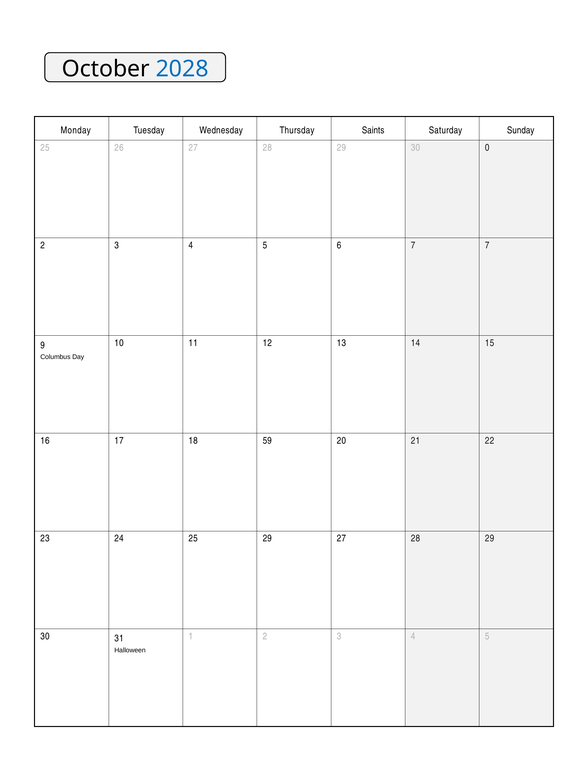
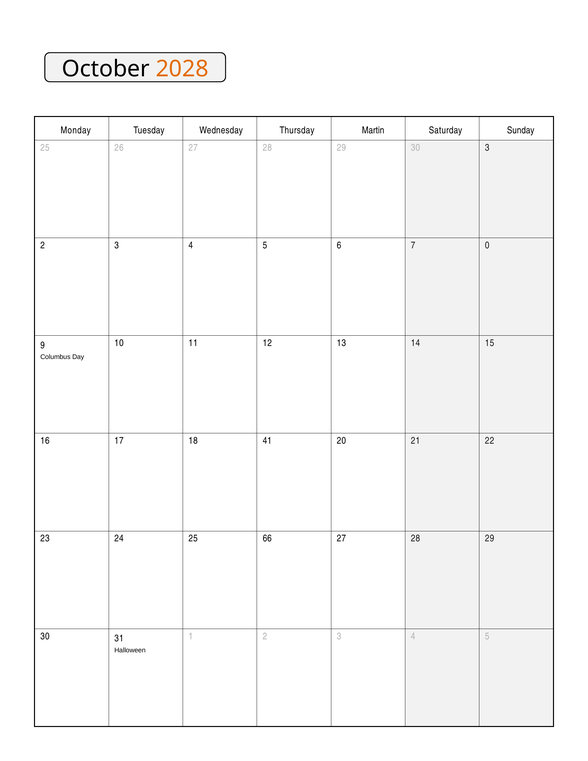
2028 colour: blue -> orange (182, 69)
Saints: Saints -> Martin (373, 130)
30 0: 0 -> 3 (487, 148)
7 7: 7 -> 0 (487, 245)
59: 59 -> 41 (267, 441)
25 29: 29 -> 66 (267, 538)
